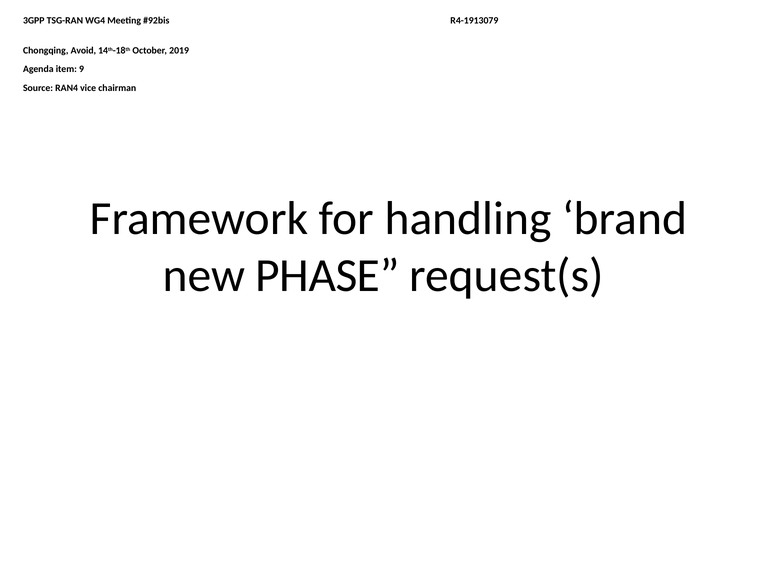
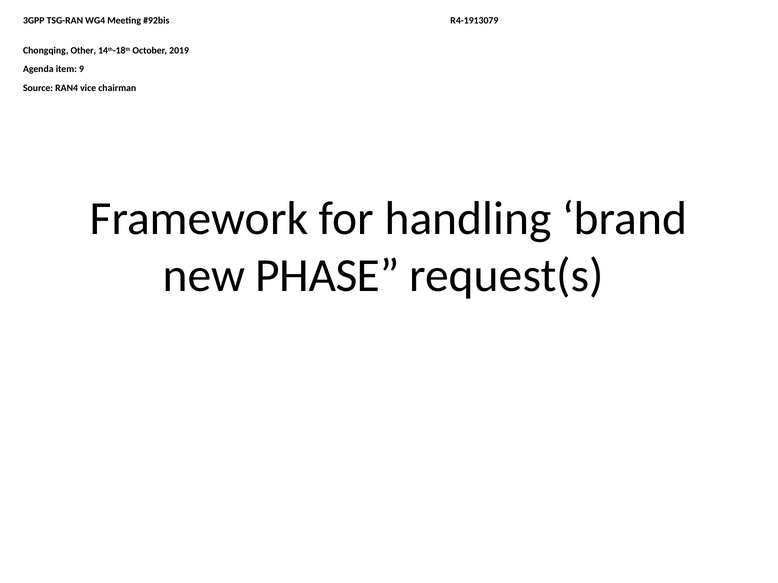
Avoid: Avoid -> Other (83, 51)
